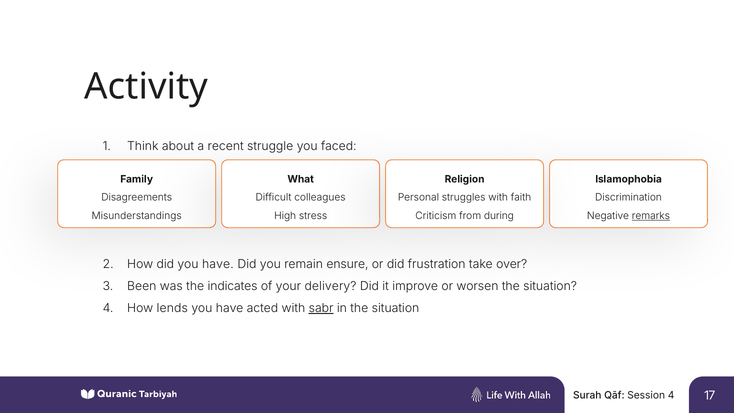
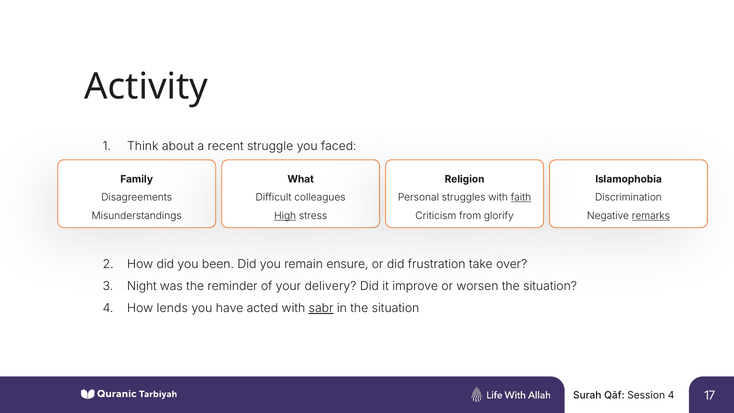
faith underline: none -> present (521, 197)
High underline: none -> present (285, 216)
during: during -> glorify (499, 216)
did you have: have -> been (218, 264)
Been: Been -> Night (142, 286)
indicates: indicates -> reminder (233, 286)
